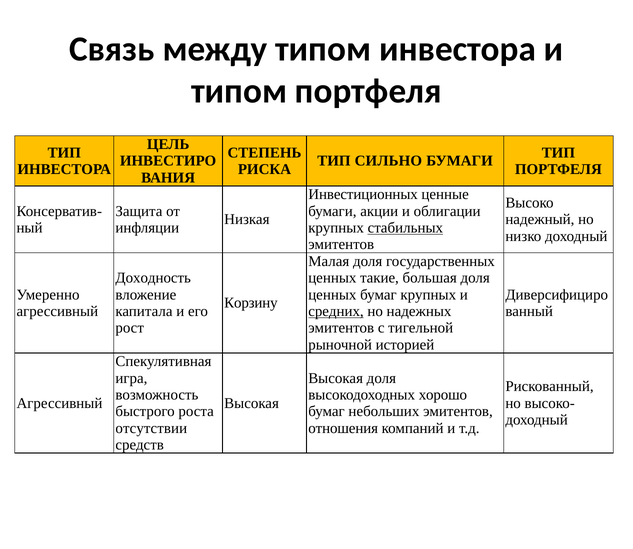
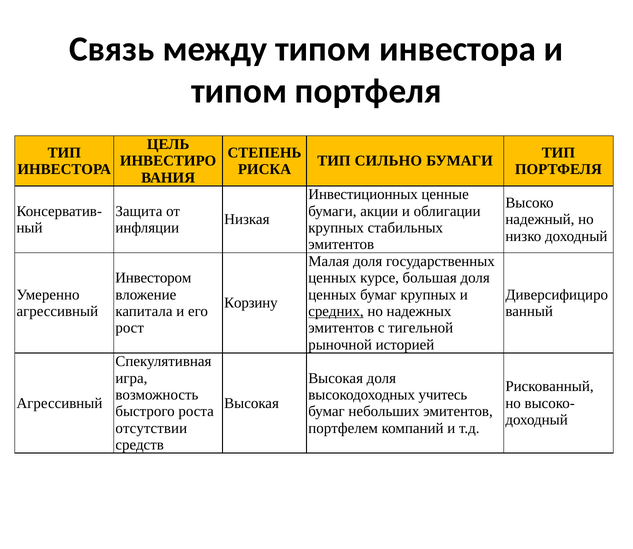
стабильных underline: present -> none (405, 228)
Доходность: Доходность -> Инвестором (153, 278)
такие: такие -> курсе (380, 278)
хорошо: хорошо -> учитесь (443, 394)
отношения: отношения -> портфелем (343, 428)
